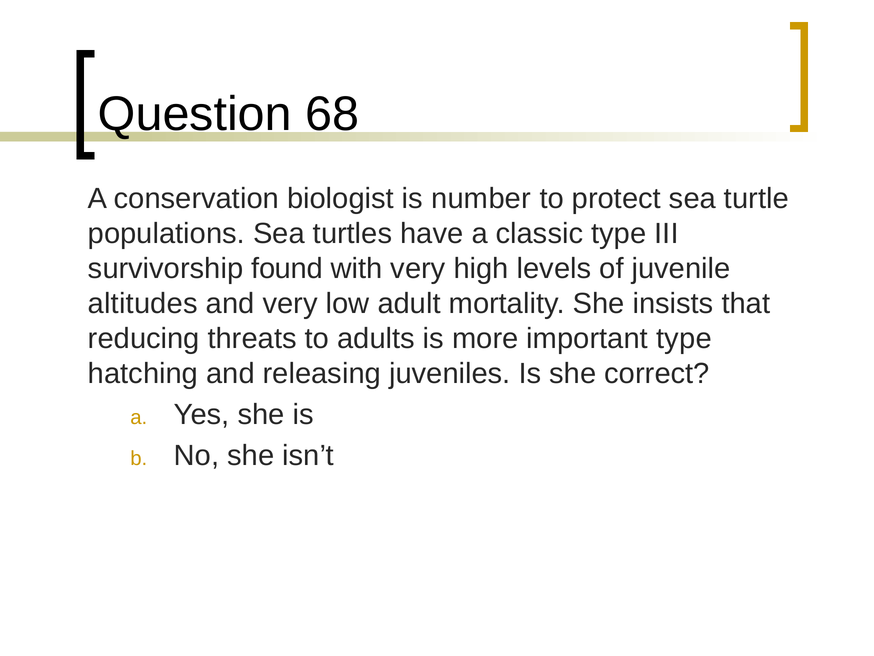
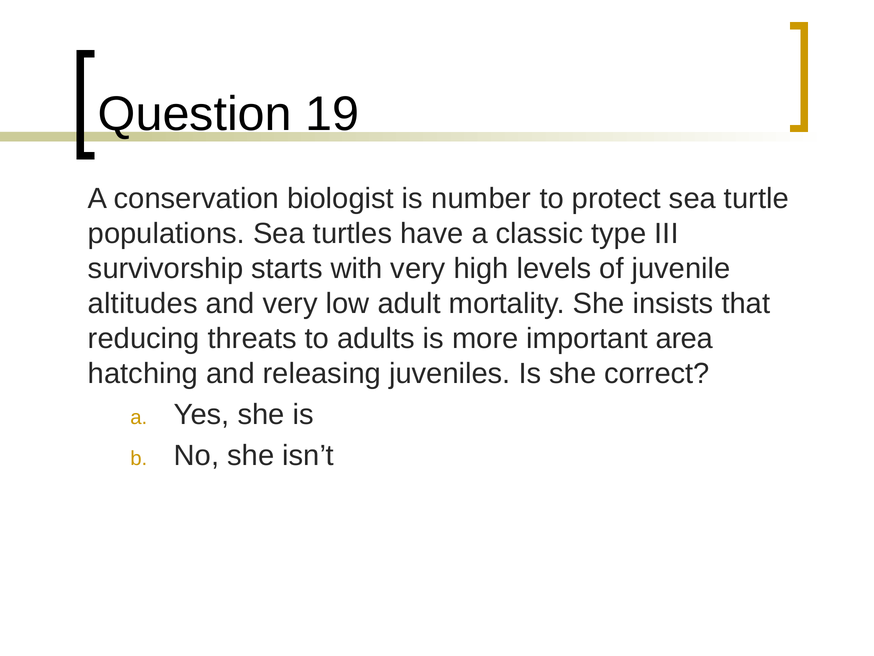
68: 68 -> 19 (332, 114)
found: found -> starts (287, 269)
important type: type -> area (684, 339)
